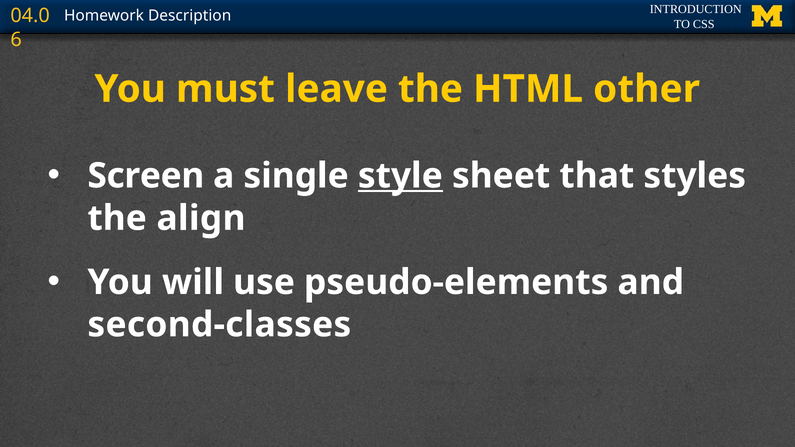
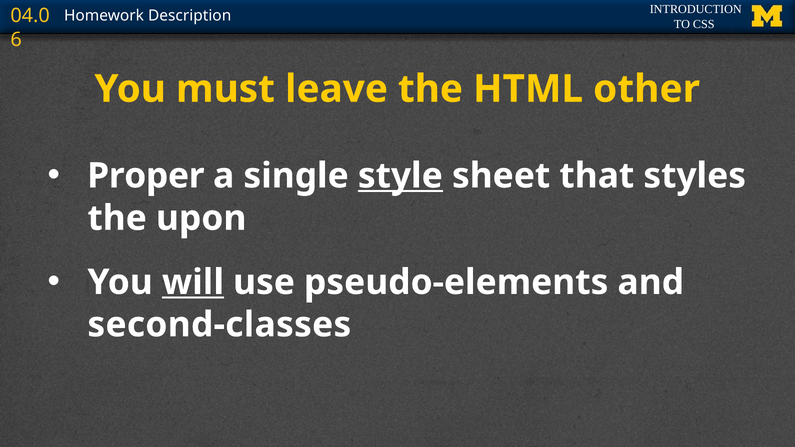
Screen: Screen -> Proper (146, 176)
align: align -> upon (201, 218)
will underline: none -> present (193, 282)
